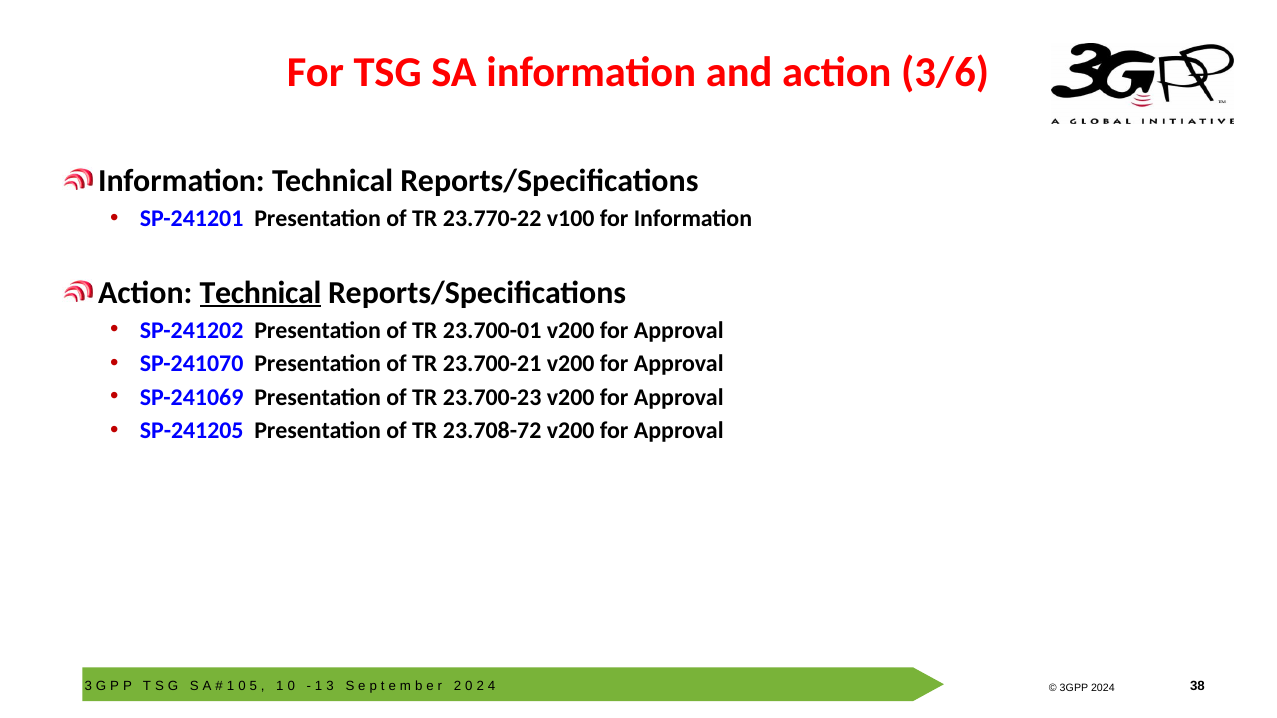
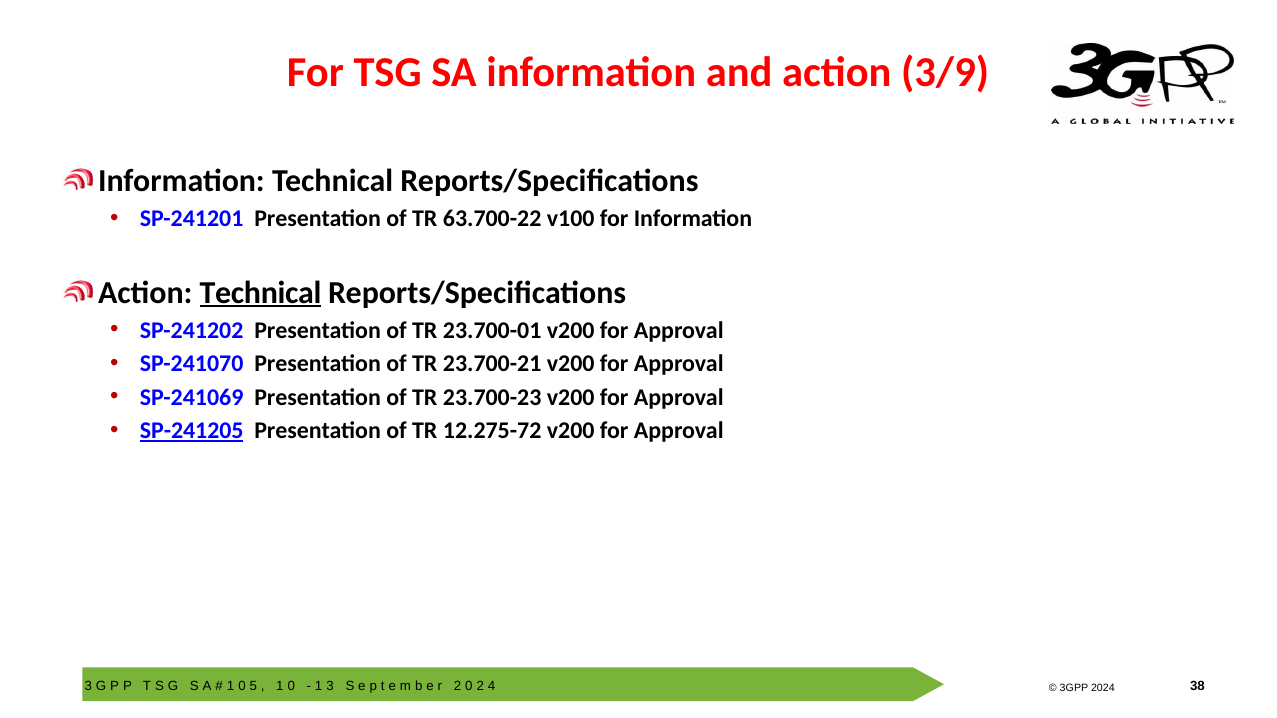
3/6: 3/6 -> 3/9 (945, 73)
23.770-22: 23.770-22 -> 63.700-22 (492, 219)
SP-241205 underline: none -> present (192, 431)
23.708-72: 23.708-72 -> 12.275-72 (492, 431)
